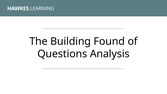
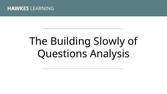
Found: Found -> Slowly (109, 41)
